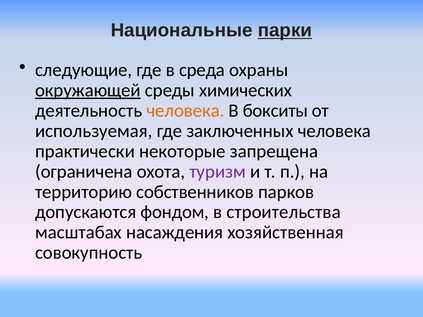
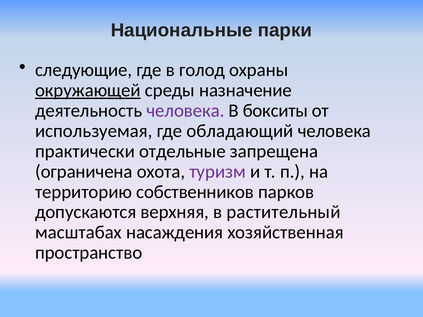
парки underline: present -> none (285, 30)
среда: среда -> голод (202, 70)
химических: химических -> назначение (246, 90)
человека colour: orange -> purple (185, 111)
заключенных: заключенных -> обладающий (240, 131)
некоторые: некоторые -> отдельные (182, 151)
фондом: фондом -> верхняя (175, 212)
строительства: строительства -> растительный (283, 212)
совокупность: совокупность -> пространство (89, 253)
